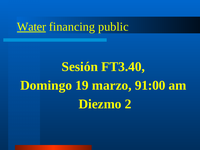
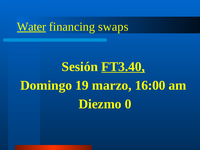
public: public -> swaps (113, 27)
FT3.40 underline: none -> present (123, 67)
91:00: 91:00 -> 16:00 (150, 85)
2: 2 -> 0 (128, 104)
